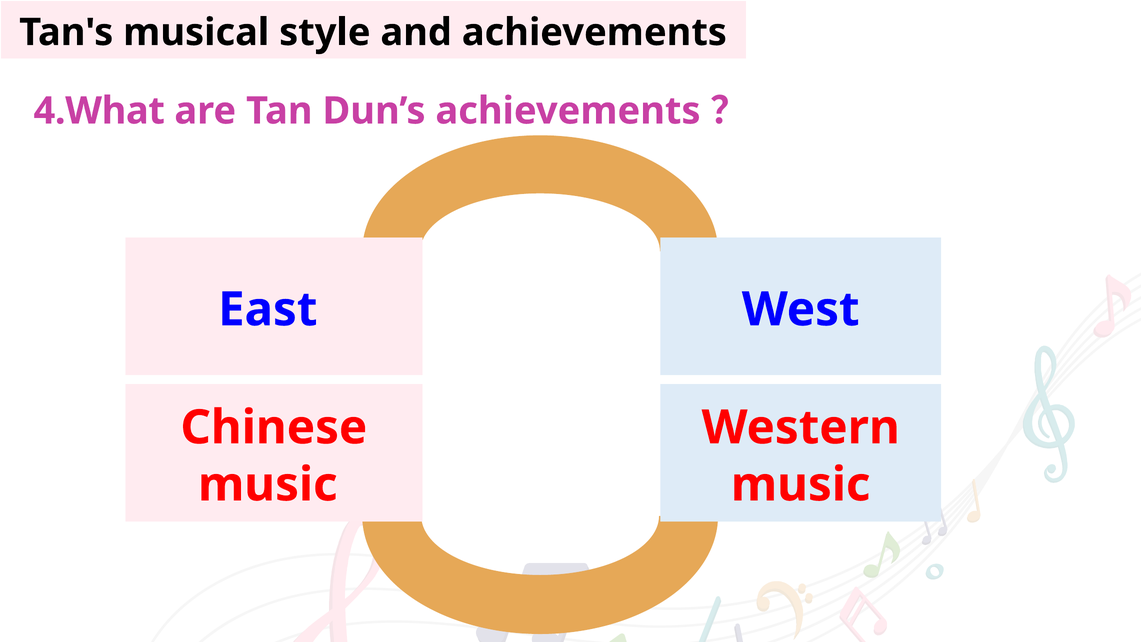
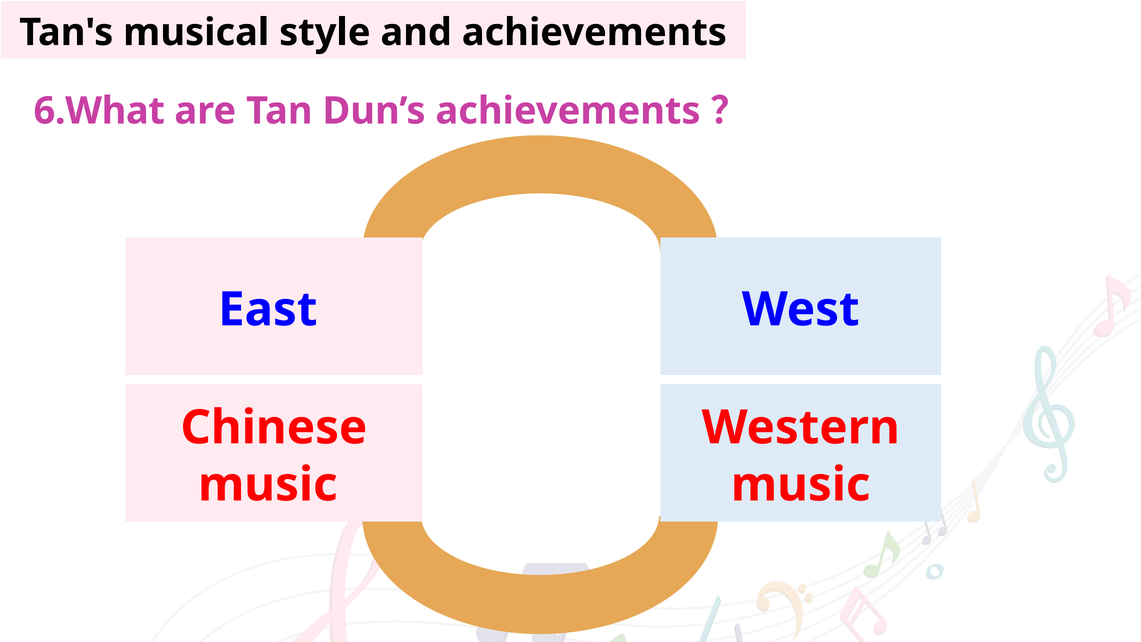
4.What: 4.What -> 6.What (99, 111)
